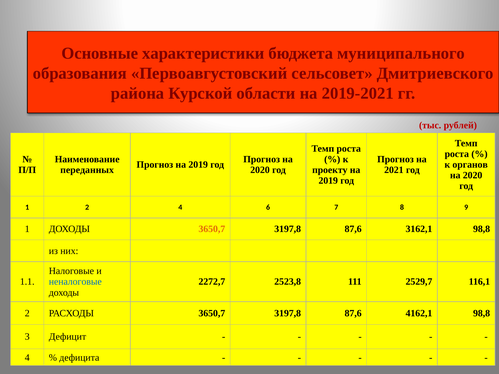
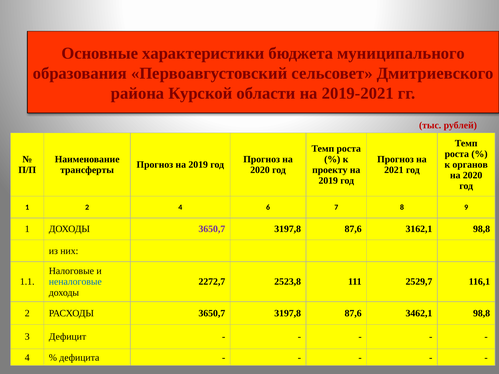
переданных: переданных -> трансферты (87, 170)
3650,7 colour: orange -> purple (212, 229)
4162,1: 4162,1 -> 3462,1 (419, 313)
